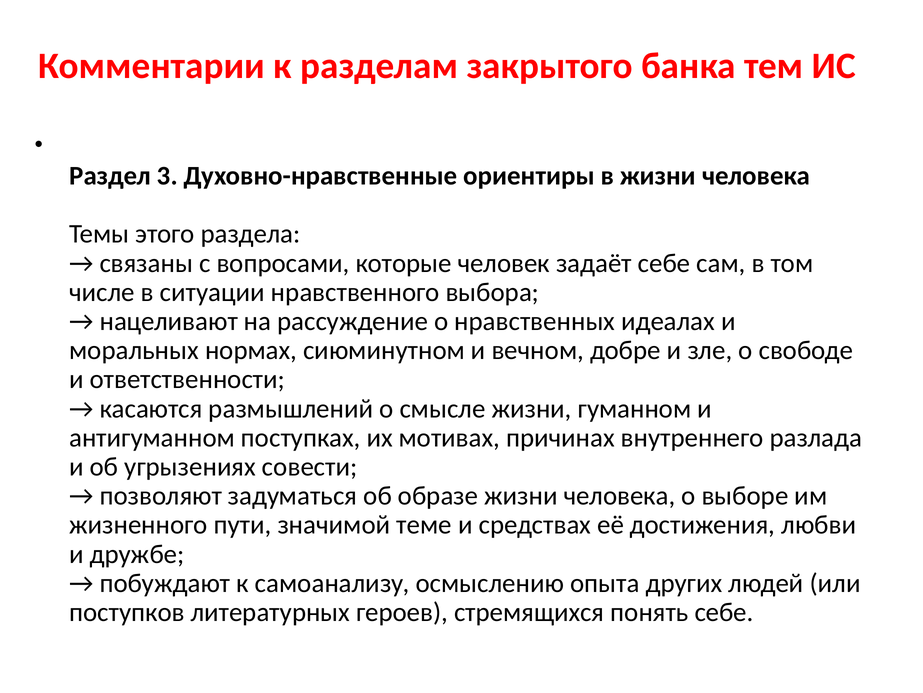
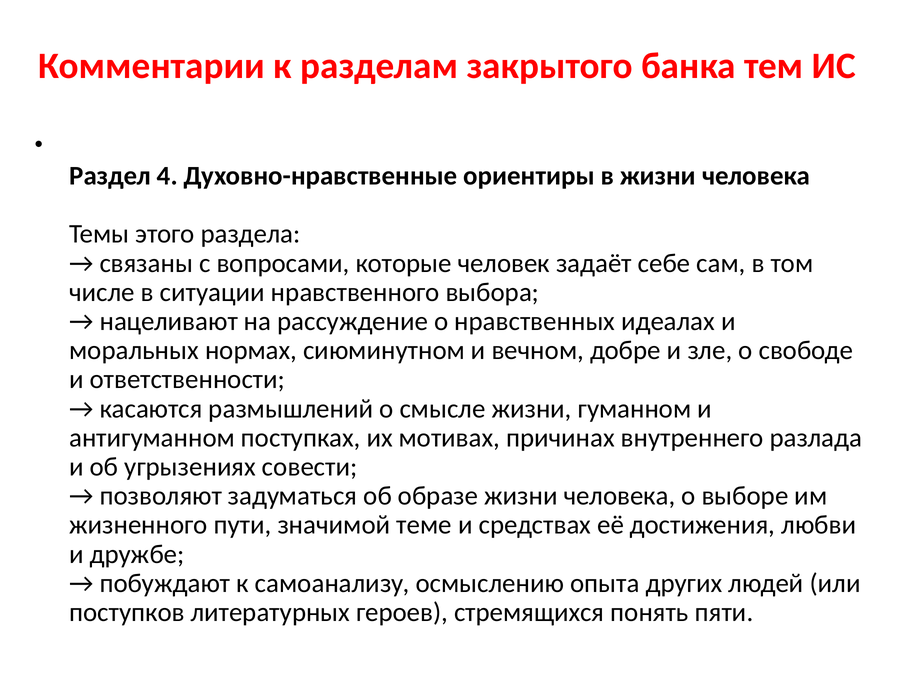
3: 3 -> 4 (167, 176)
понять себе: себе -> пяти (724, 612)
